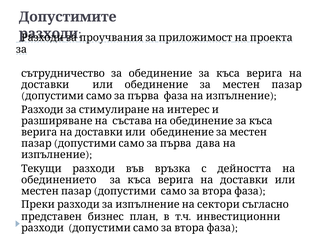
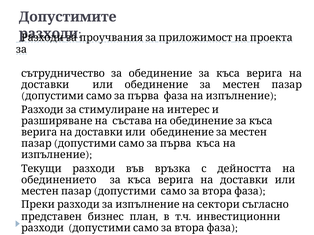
първа дава: дава -> къса (208, 144)
